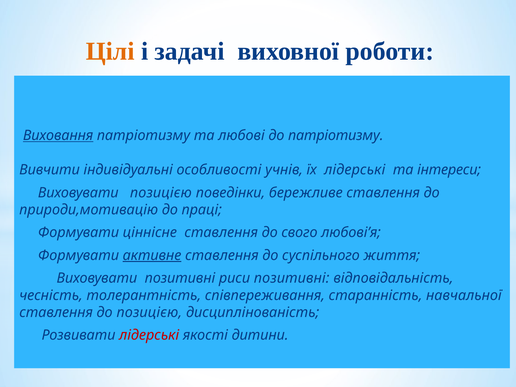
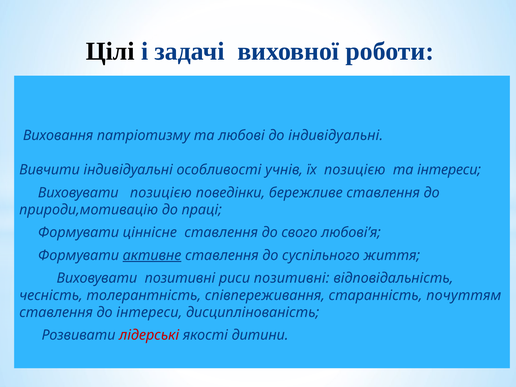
Цілі colour: orange -> black (110, 51)
Виховання underline: present -> none (58, 135)
до патріотизму: патріотизму -> індивідуальні (336, 135)
їх лідерські: лідерські -> позицією (355, 170)
навчальної: навчальної -> почуттям (464, 295)
до позицією: позицією -> інтереси (149, 312)
